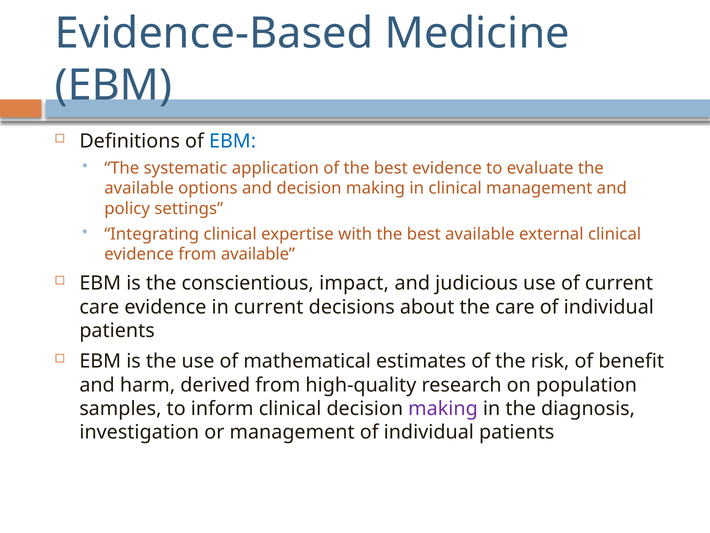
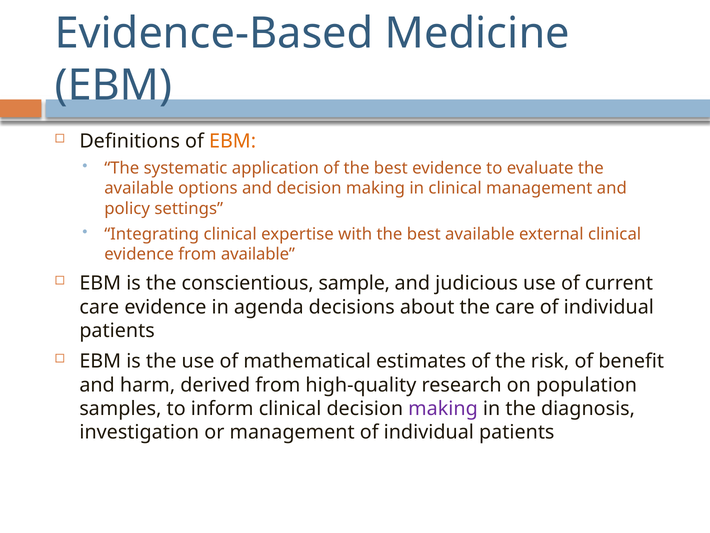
EBM colour: blue -> orange (233, 141)
impact: impact -> sample (354, 283)
in current: current -> agenda (269, 307)
